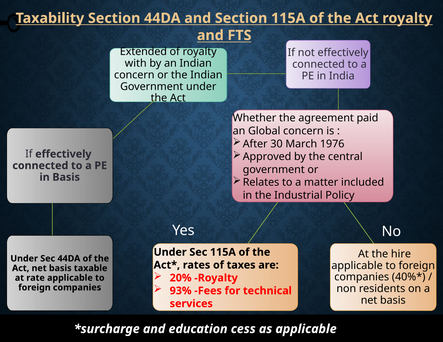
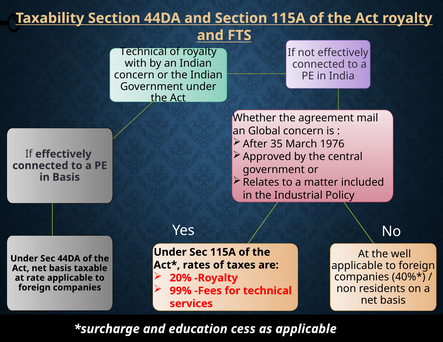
Extended: Extended -> Technical (143, 52)
paid: paid -> mail (367, 118)
30: 30 -> 35 (277, 144)
hire: hire -> well (401, 254)
93%: 93% -> 99% (181, 291)
